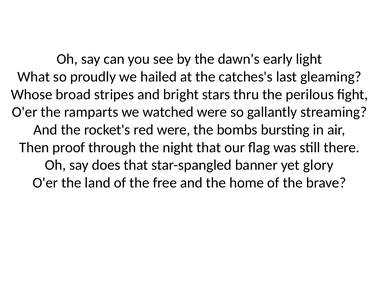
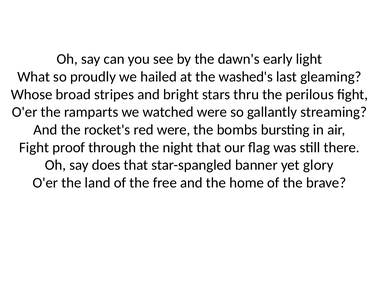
catches's: catches's -> washed's (246, 77)
Then: Then -> Fight (34, 148)
